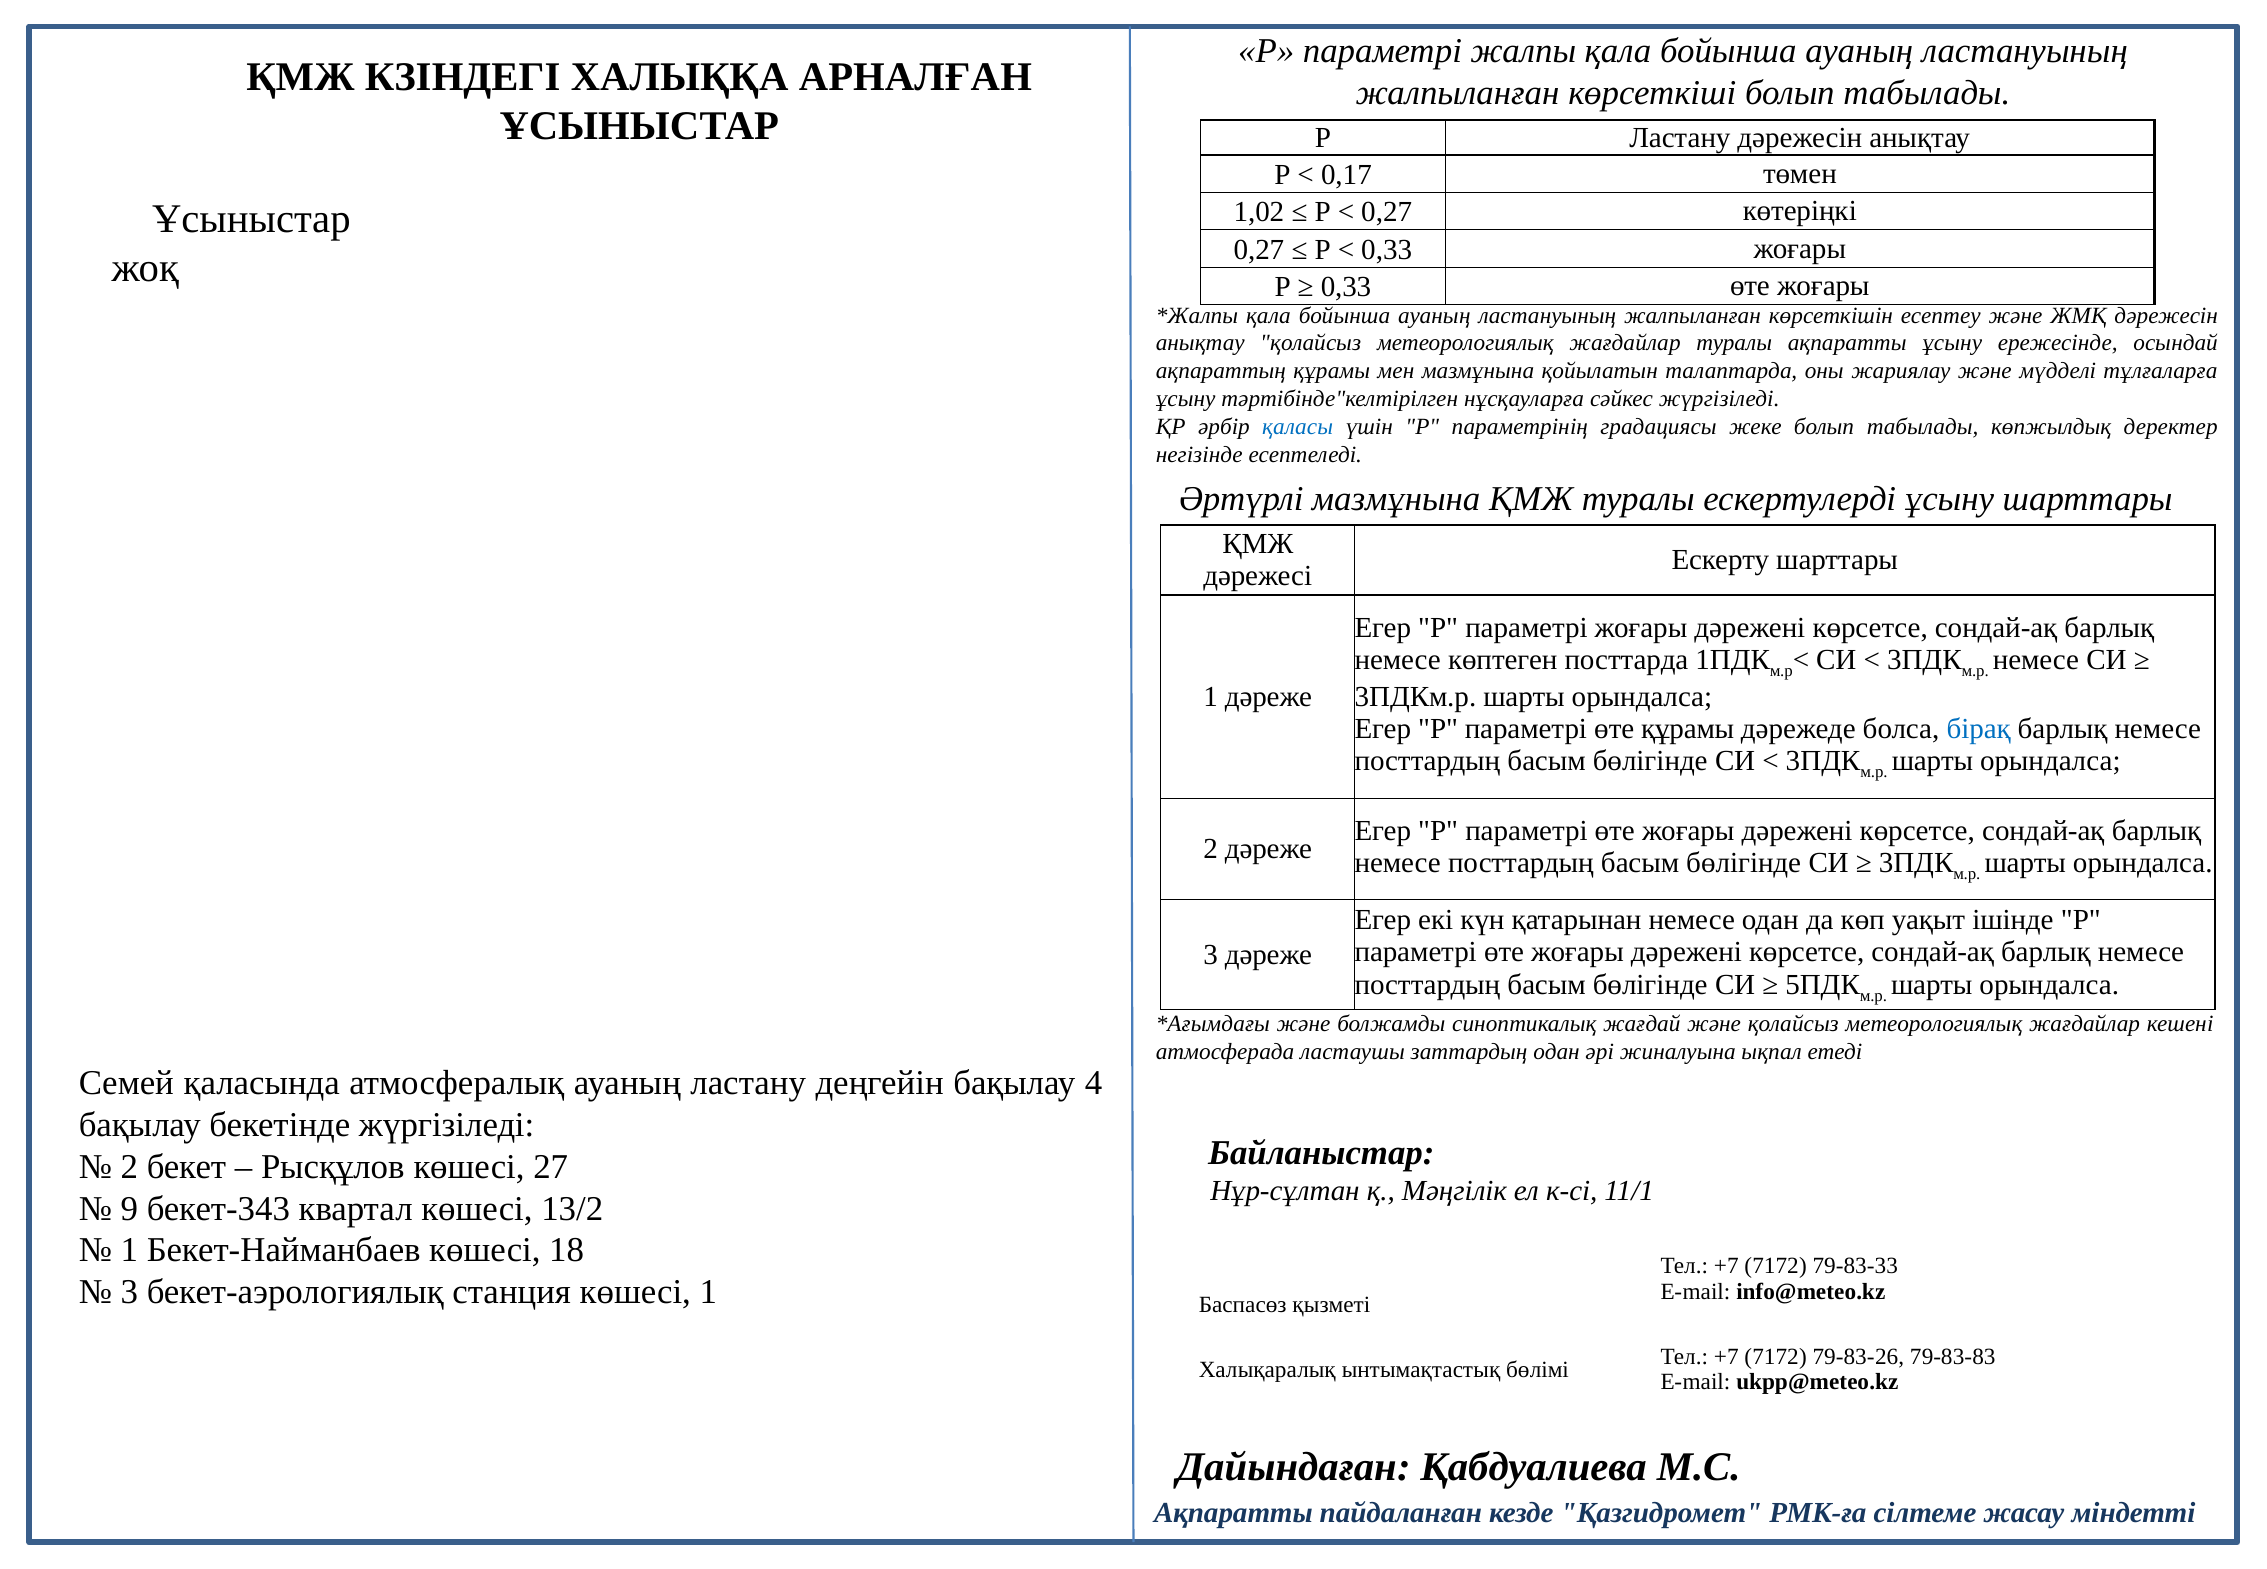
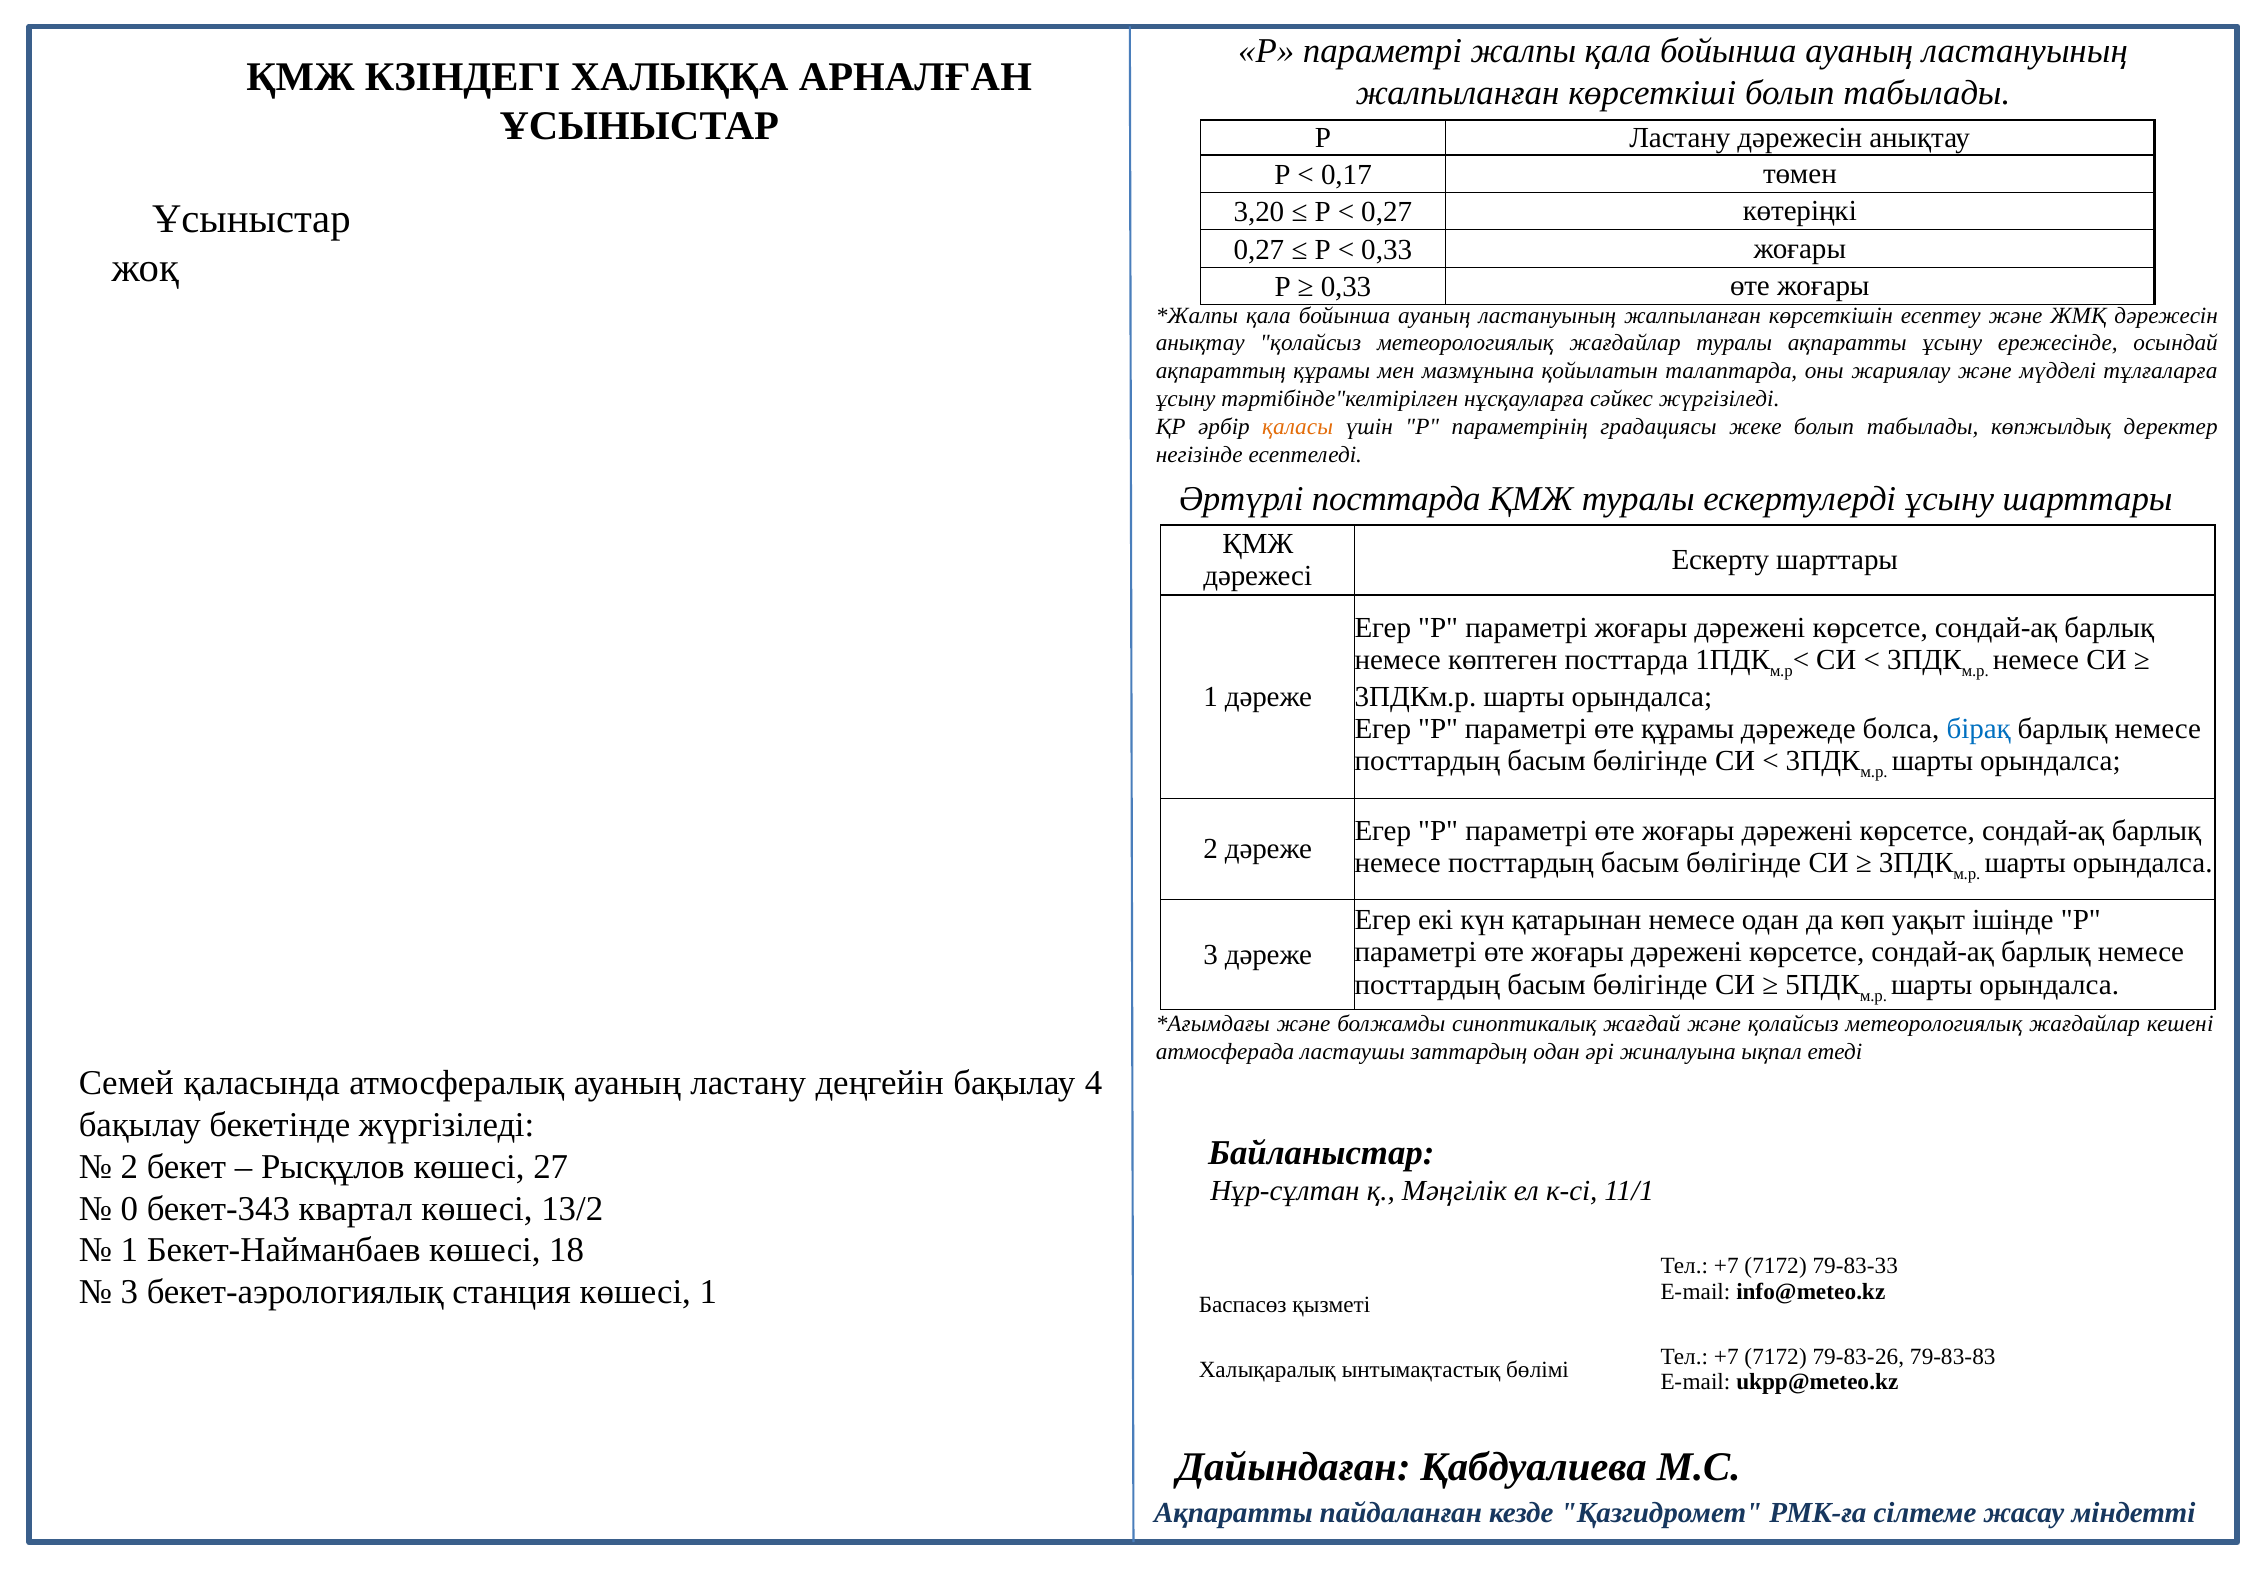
1,02: 1,02 -> 3,20 (1259, 212)
қаласы colour: blue -> orange (1298, 427)
Әртүрлі мазмұнына: мазмұнына -> посттарда (1396, 499)
9: 9 -> 0 (129, 1209)
